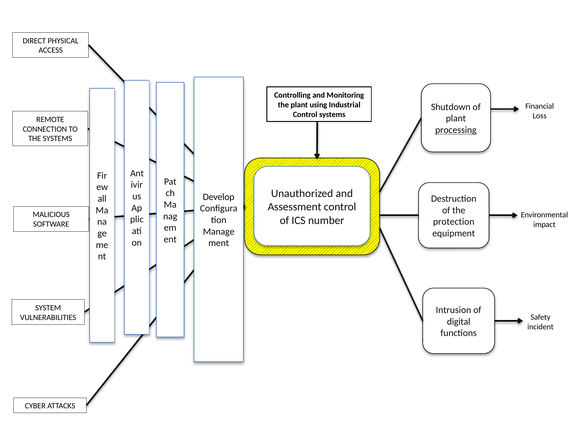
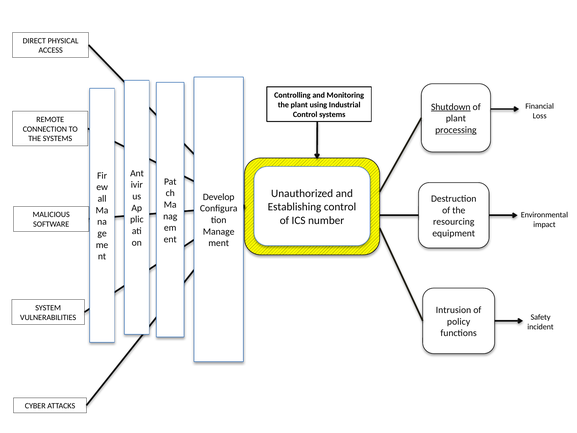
Shutdown underline: none -> present (451, 107)
Assessment: Assessment -> Establishing (295, 207)
protection: protection -> resourcing (454, 222)
digital: digital -> policy (459, 321)
